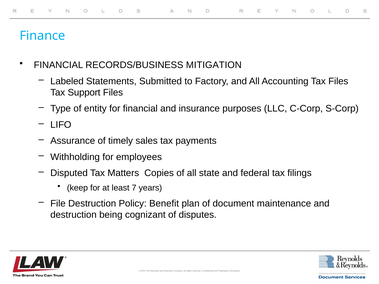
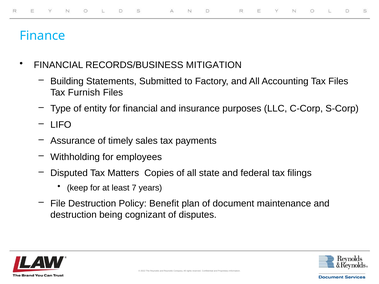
Labeled: Labeled -> Building (67, 81)
Support: Support -> Furnish (84, 93)
